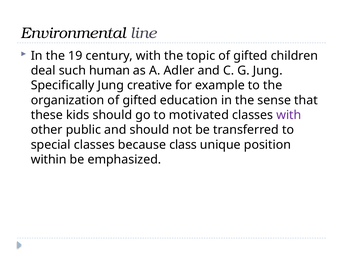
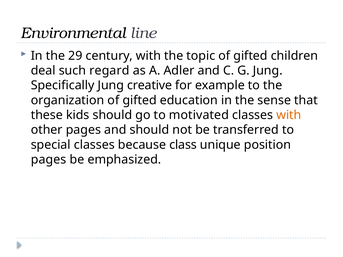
19: 19 -> 29 (75, 56)
human: human -> regard (109, 71)
with colour: purple -> orange (289, 115)
other public: public -> pages (83, 130)
within: within -> pages (49, 160)
